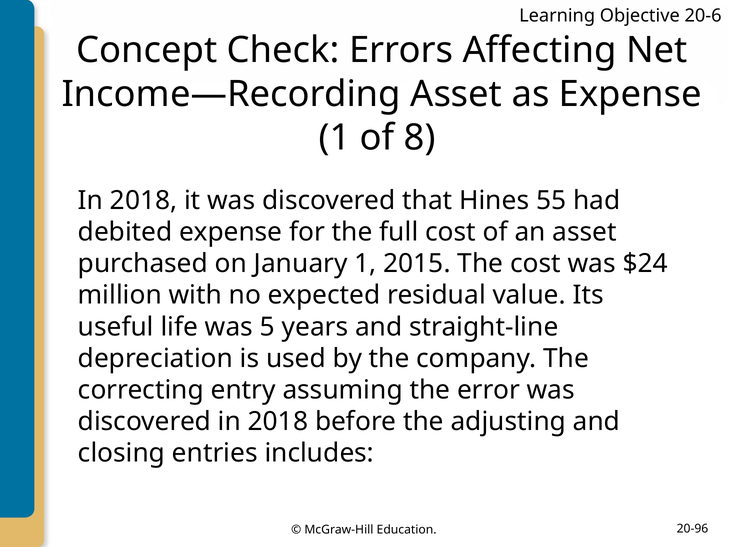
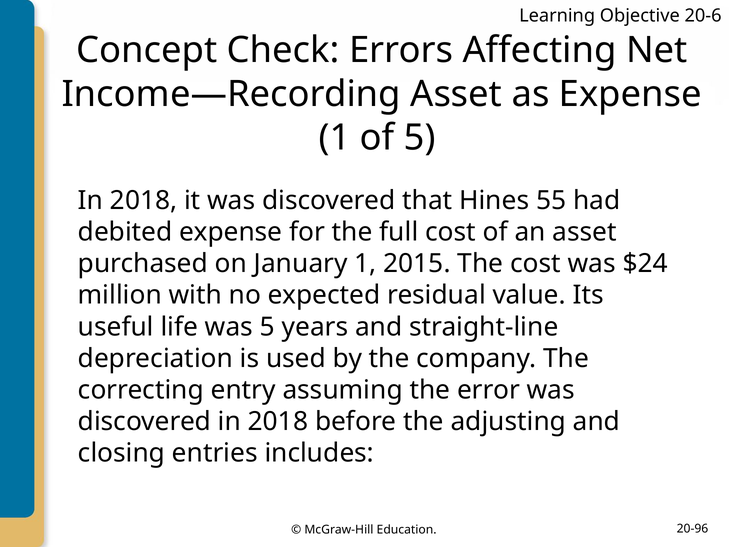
of 8: 8 -> 5 (420, 138)
